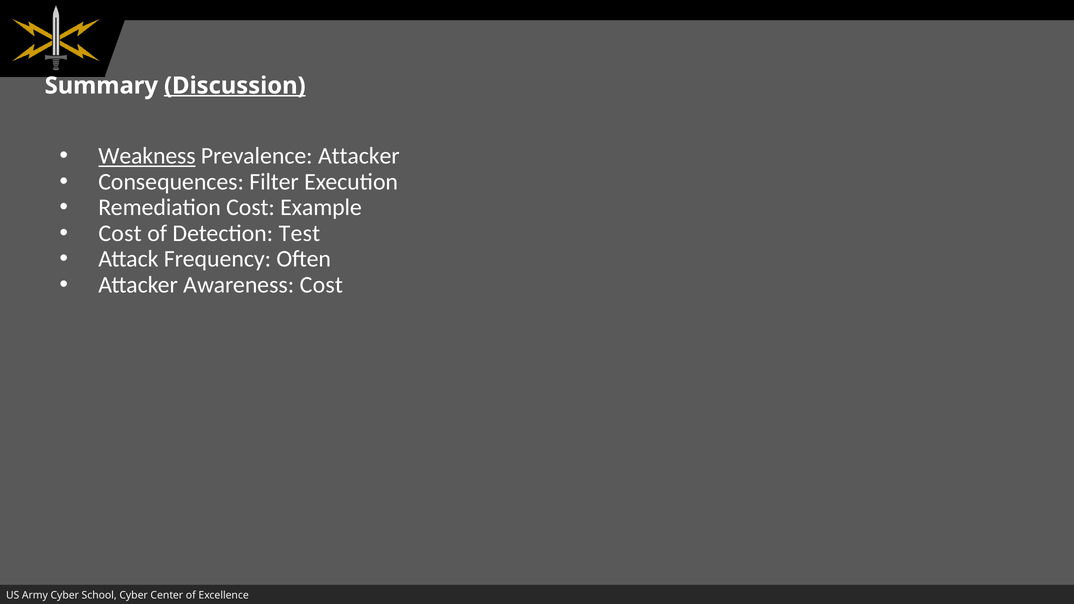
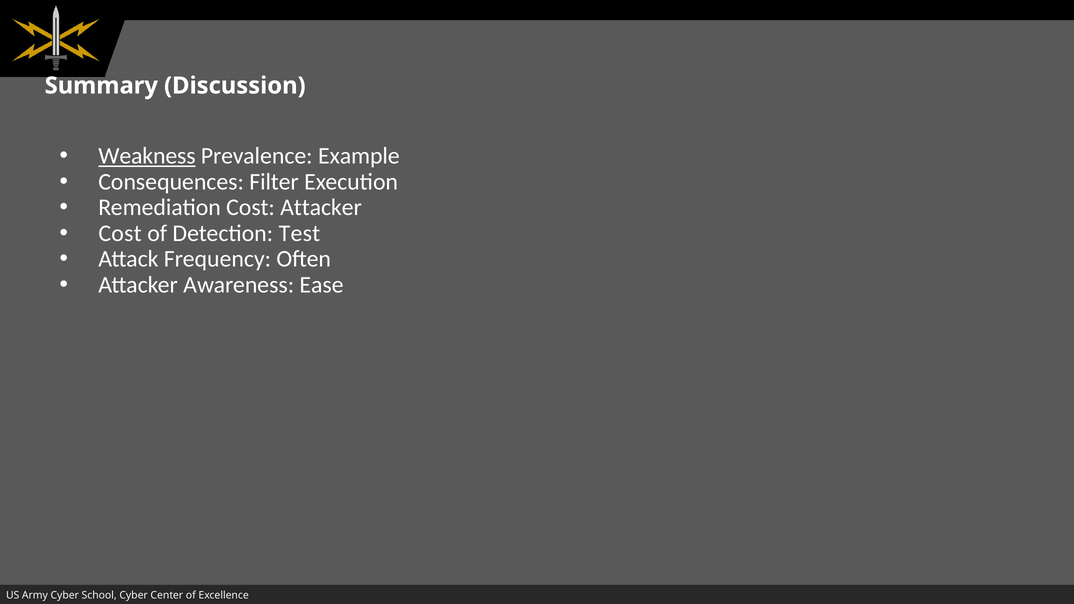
Discussion underline: present -> none (235, 86)
Prevalence Attacker: Attacker -> Example (359, 156)
Cost Example: Example -> Attacker (321, 208)
Awareness Cost: Cost -> Ease (321, 285)
